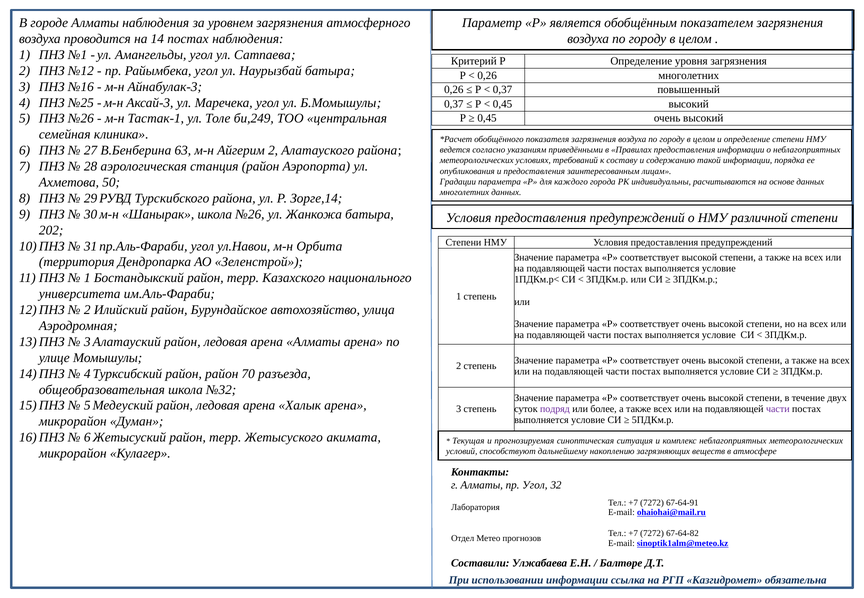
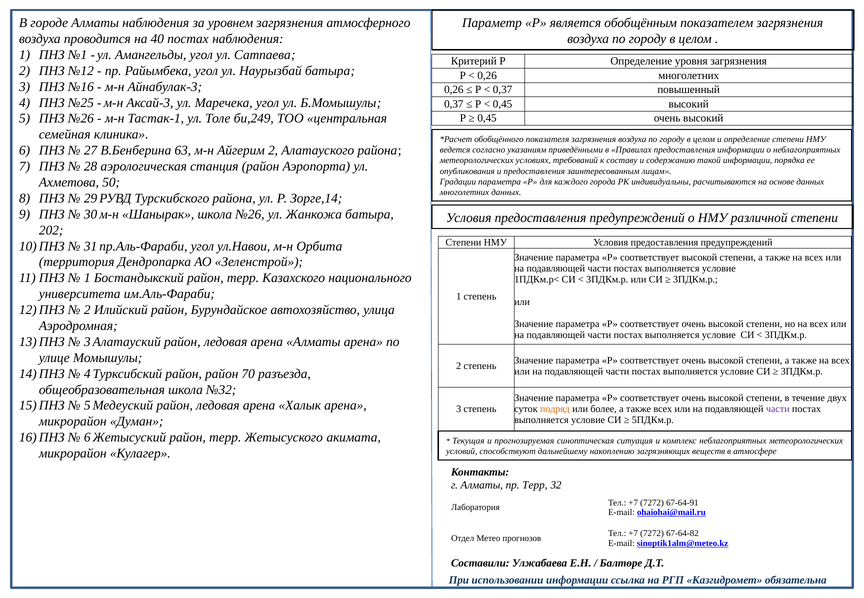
14: 14 -> 40 (157, 39)
подряд colour: purple -> orange (555, 409)
пр Угол: Угол -> Терр (535, 485)
